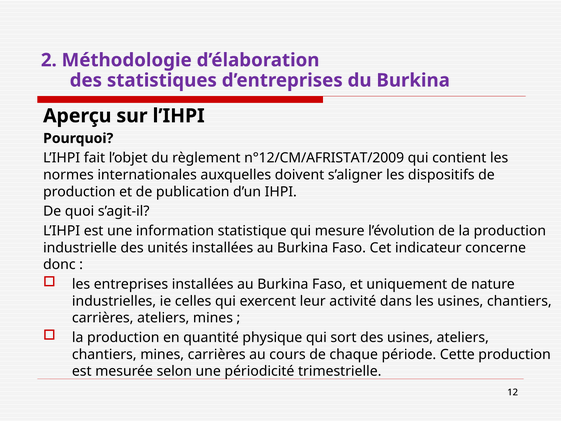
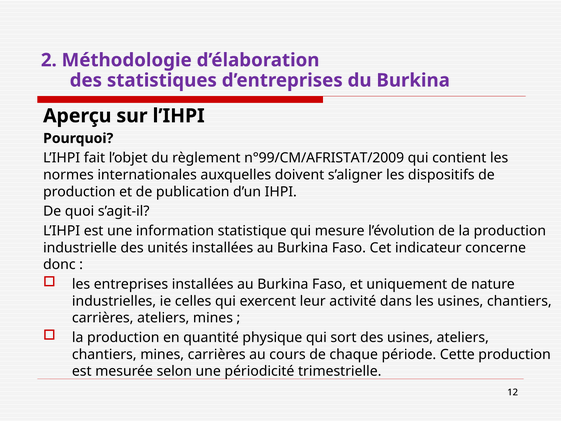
n°12/CM/AFRISTAT/2009: n°12/CM/AFRISTAT/2009 -> n°99/CM/AFRISTAT/2009 (324, 158)
